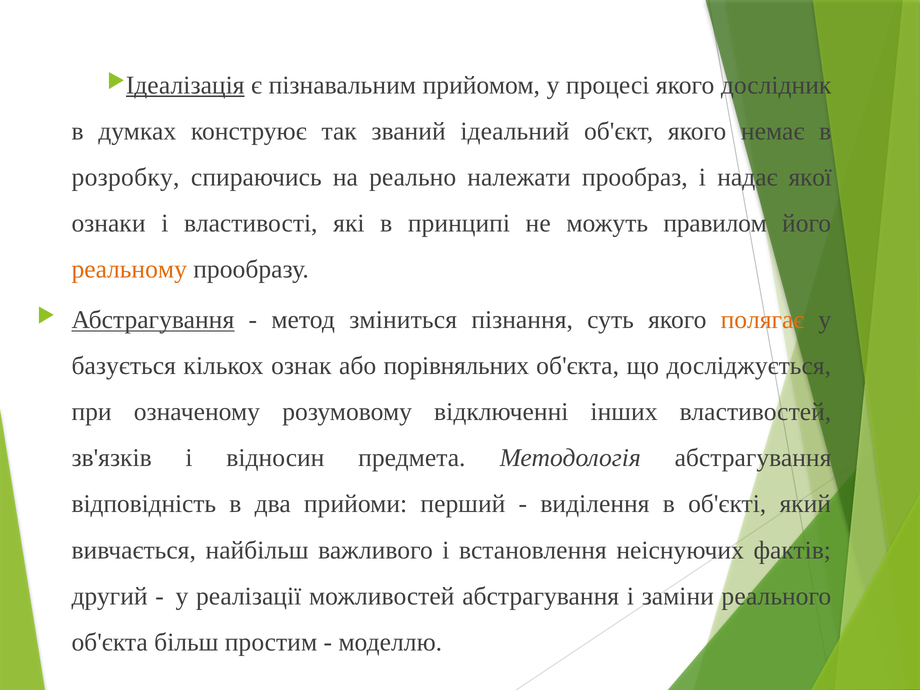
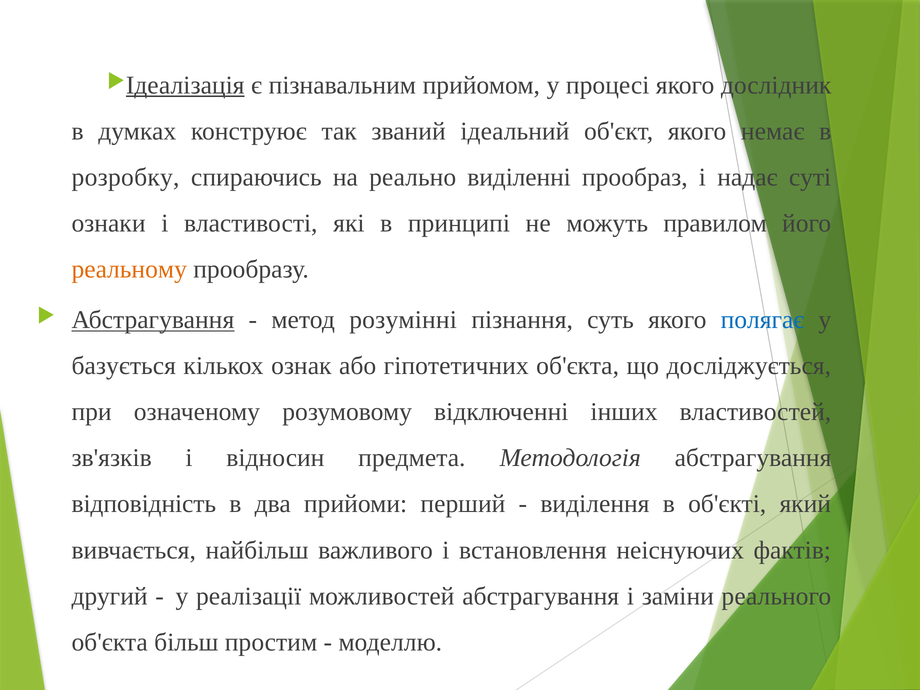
належати: належати -> виділенні (519, 177)
якої: якої -> суті (810, 177)
зміниться: зміниться -> розумінні (403, 320)
полягає colour: orange -> blue (762, 320)
порівняльних: порівняльних -> гіпотетичних (456, 366)
